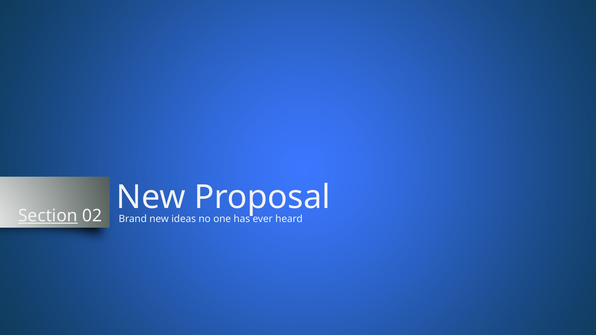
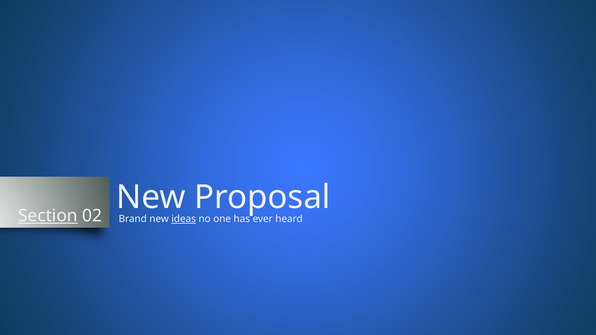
ideas underline: none -> present (184, 219)
